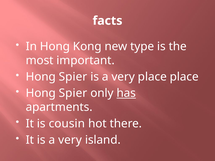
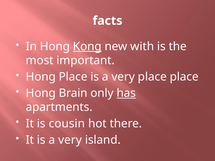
Kong underline: none -> present (87, 46)
type: type -> with (142, 46)
Spier: Spier -> Place (73, 77)
Spier: Spier -> Brain (73, 93)
